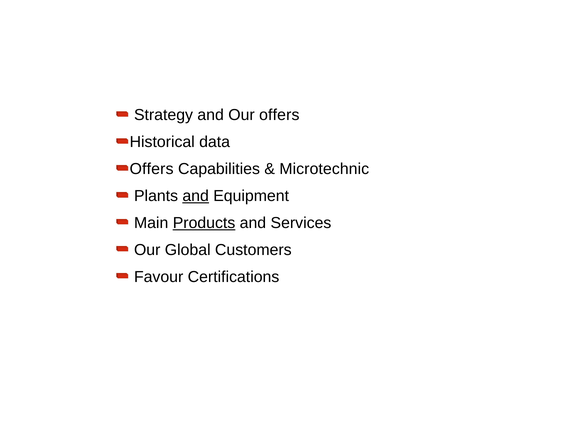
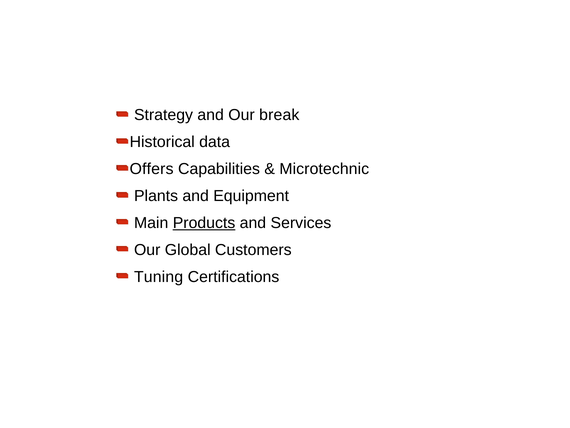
Our offers: offers -> break (279, 115)
and underline: present -> none (196, 196)
Favour: Favour -> Tuning (159, 277)
